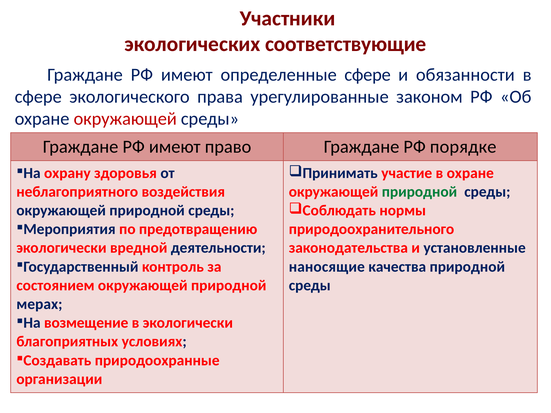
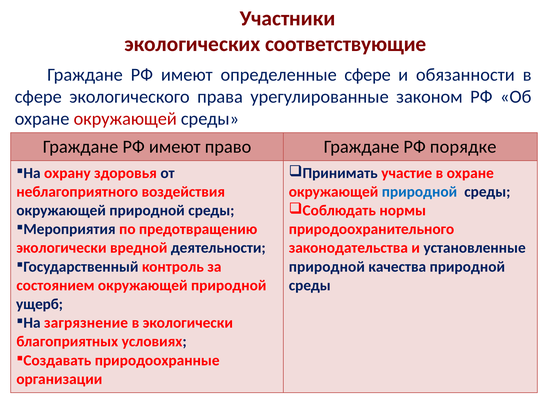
природной colour: green -> blue (419, 192)
наносящие: наносящие -> природной (327, 267)
мерах: мерах -> ущерб (39, 304)
возмещение: возмещение -> загрязнение (86, 323)
